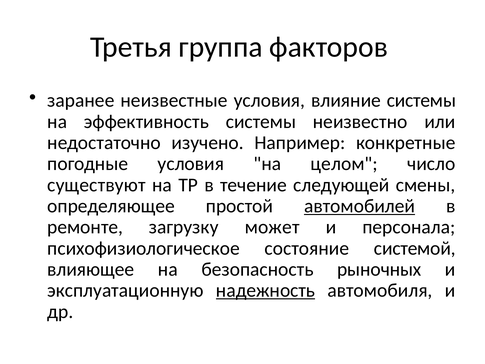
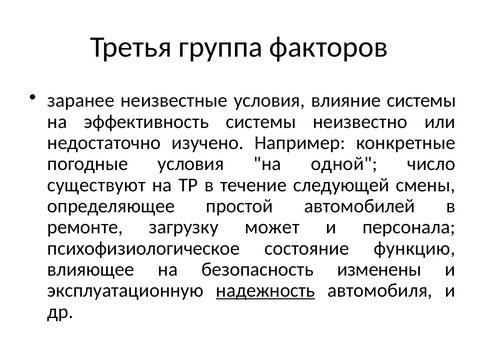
целом: целом -> одной (344, 164)
автомобилей underline: present -> none (360, 206)
системой: системой -> функцию (415, 248)
рыночных: рыночных -> изменены (379, 269)
